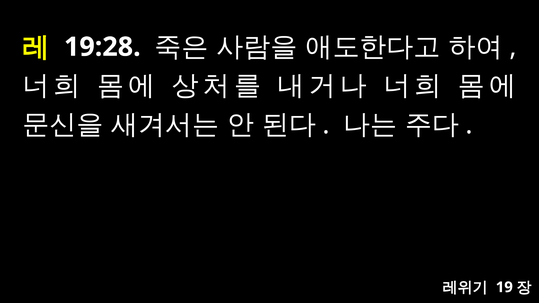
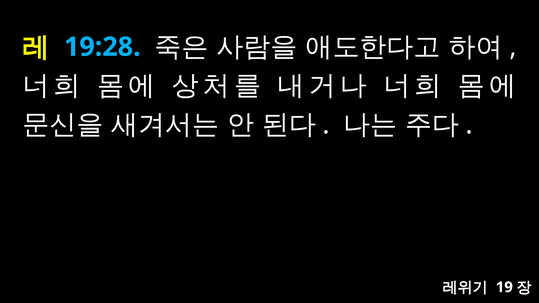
19:28 colour: white -> light blue (102, 47)
